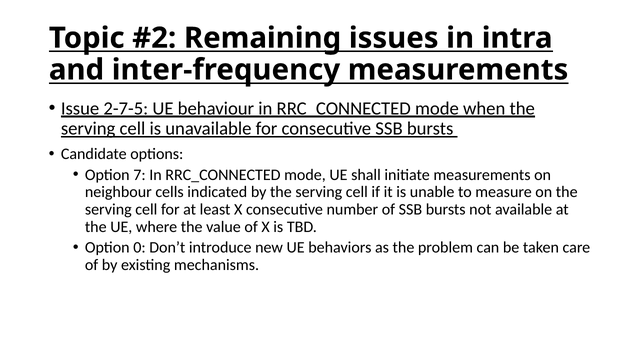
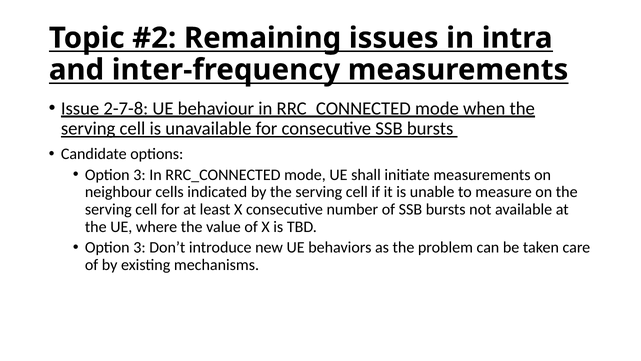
2-7-5: 2-7-5 -> 2-7-8 (126, 108)
7: 7 -> 3 (139, 175)
0: 0 -> 3 (139, 247)
